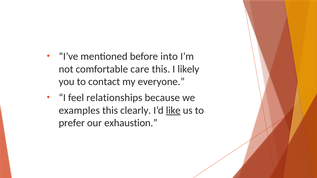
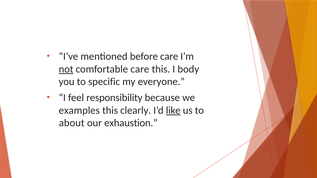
before into: into -> care (169, 57)
not underline: none -> present (66, 69)
likely: likely -> body (188, 69)
contact: contact -> specific (104, 82)
relationships: relationships -> responsibility (114, 98)
prefer: prefer -> about (72, 123)
